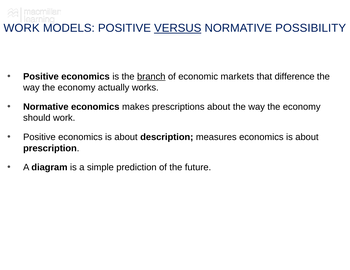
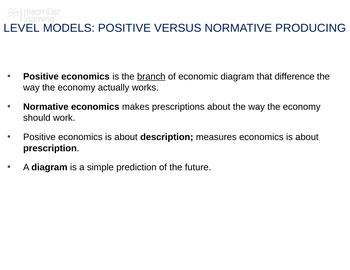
WORK: WORK -> LEVEL (22, 28)
VERSUS underline: present -> none (178, 28)
POSSIBILITY: POSSIBILITY -> PRODUCING (311, 28)
economic markets: markets -> diagram (237, 77)
